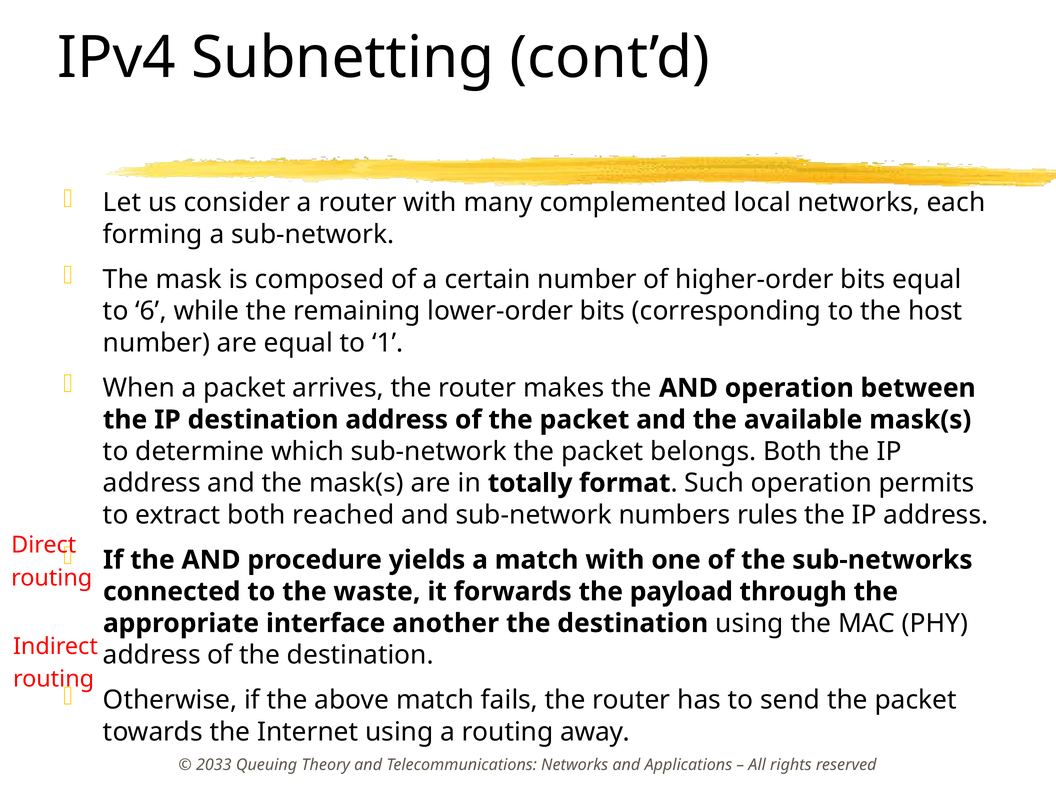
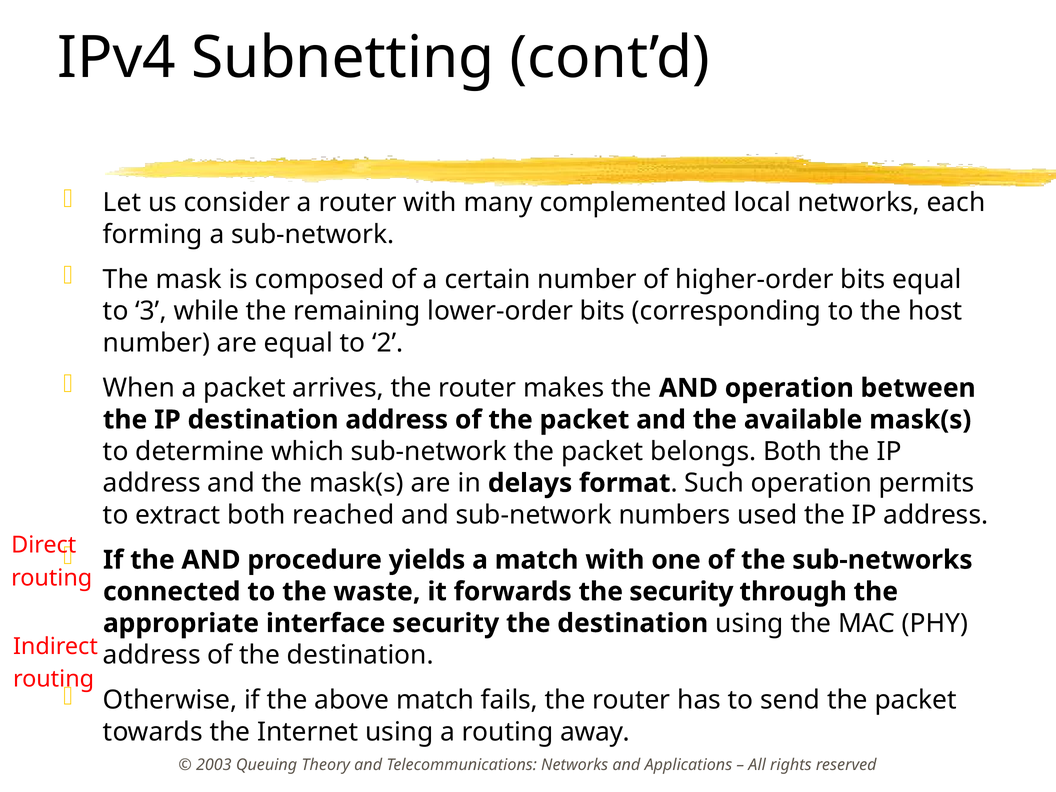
6: 6 -> 3 (151, 311)
1: 1 -> 2 (388, 343)
totally: totally -> delays (530, 483)
rules: rules -> used (767, 515)
the payload: payload -> security (681, 592)
interface another: another -> security (446, 623)
2033: 2033 -> 2003 (214, 765)
